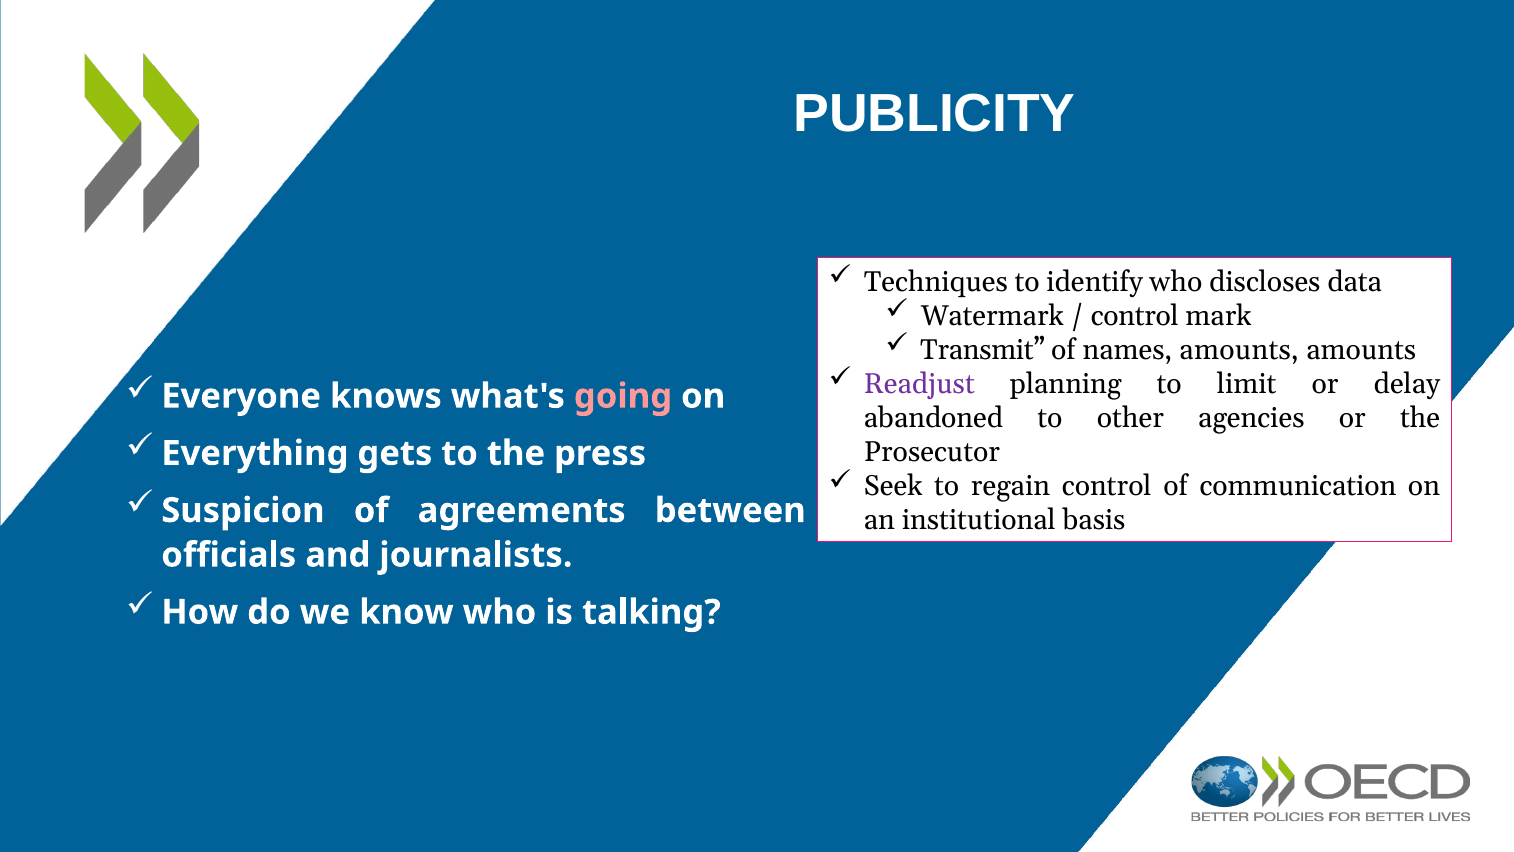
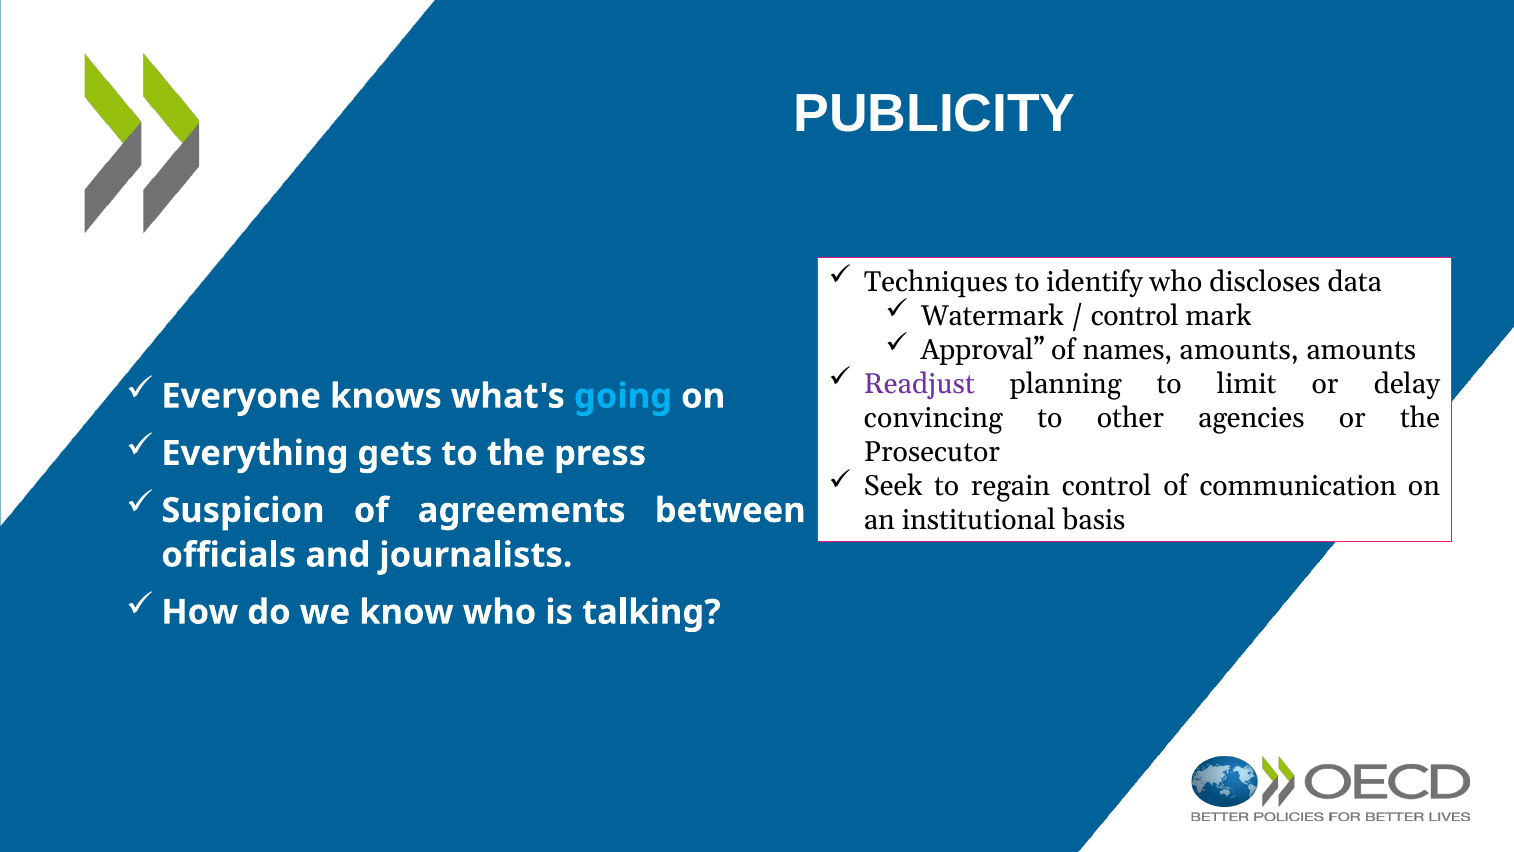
Transmit: Transmit -> Approval (983, 350)
going colour: pink -> light blue (623, 396)
abandoned: abandoned -> convincing (933, 418)
